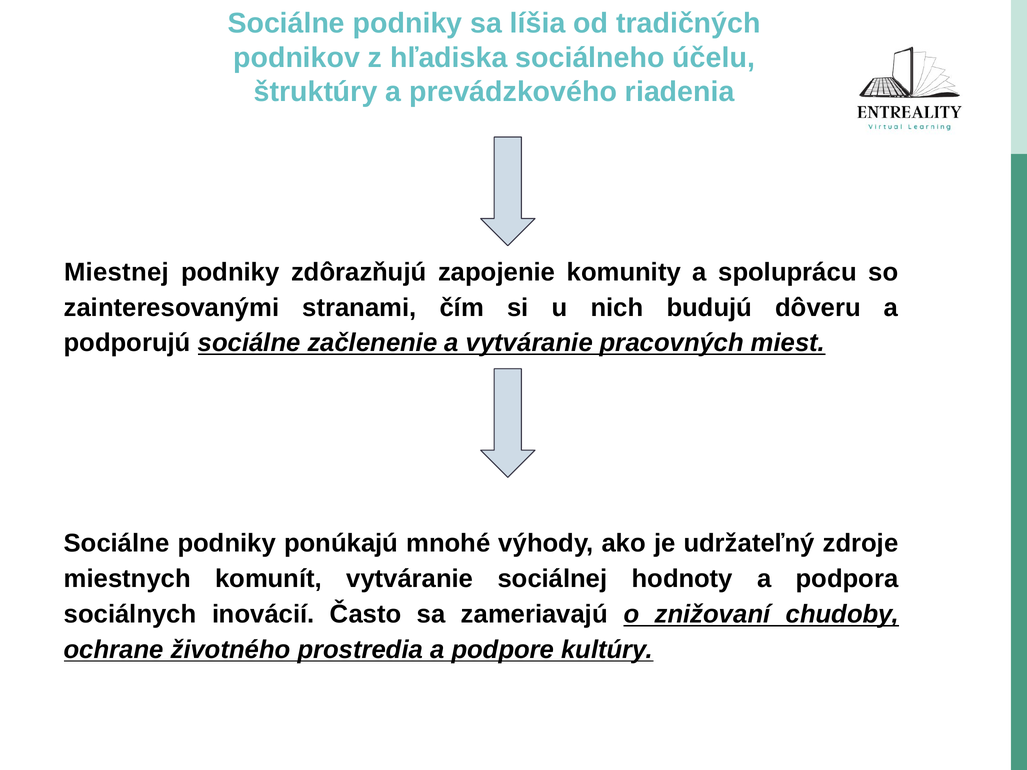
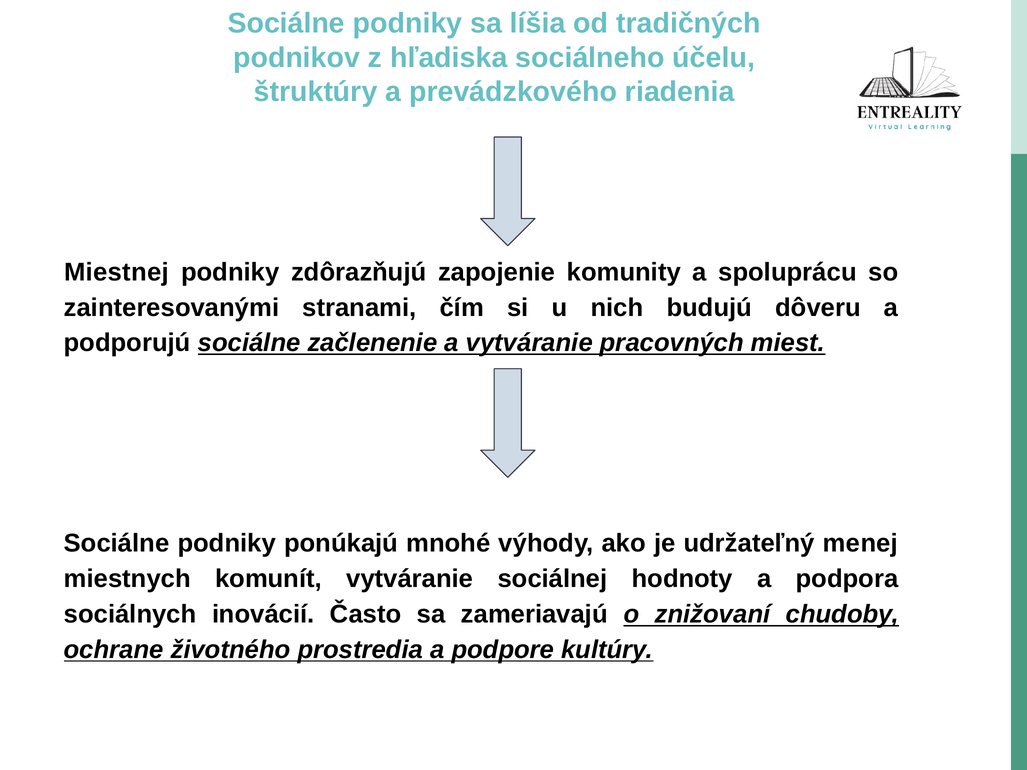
zdroje: zdroje -> menej (860, 544)
